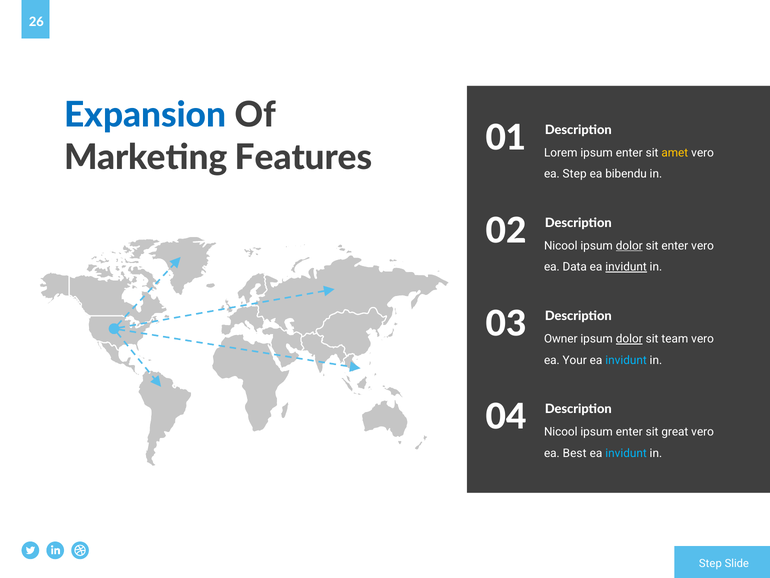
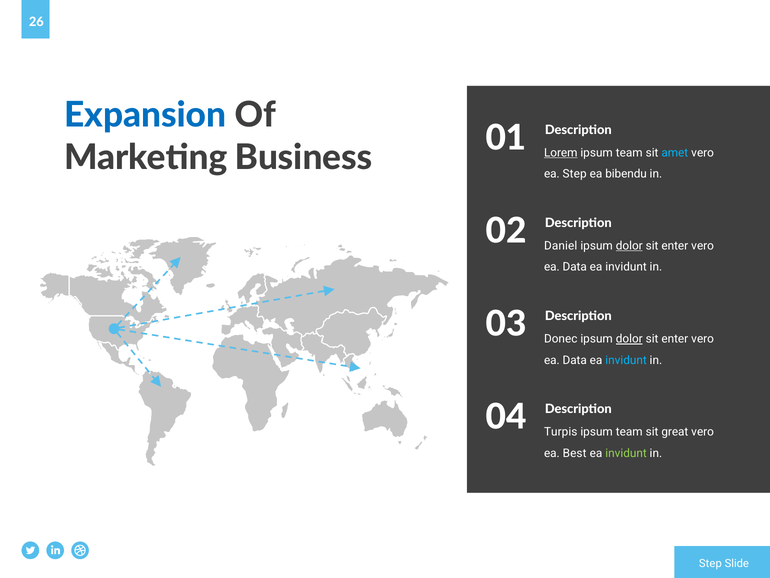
Features: Features -> Business (304, 157)
Lorem underline: none -> present (561, 153)
enter: enter -> team (629, 153)
amet colour: yellow -> light blue (675, 153)
Nicool: Nicool -> Daniel (561, 246)
invidunt underline: present -> none (626, 267)
Owner: Owner -> Donec (561, 339)
team: team -> enter (675, 339)
Your: Your -> Data (575, 360)
Nicool: Nicool -> Turpis (561, 432)
enter: enter -> team (629, 432)
invidunt colour: light blue -> light green (626, 453)
